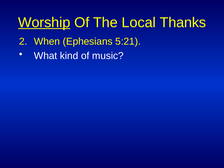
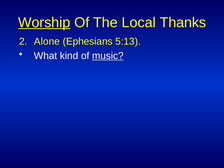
When: When -> Alone (47, 41)
5:21: 5:21 -> 5:13 (128, 41)
music underline: none -> present (108, 56)
